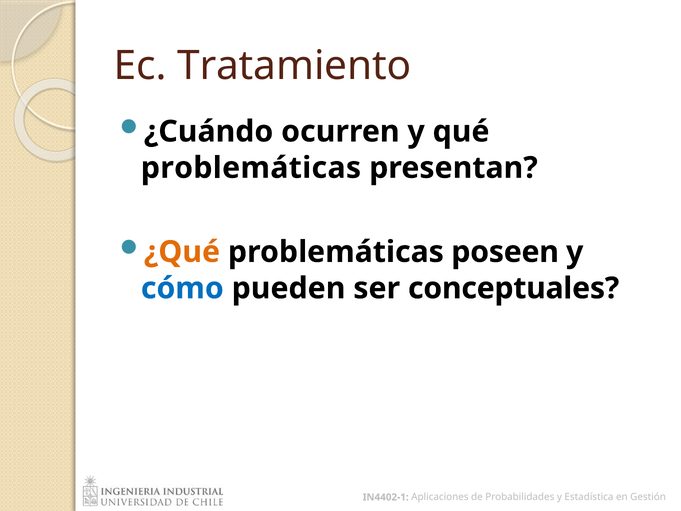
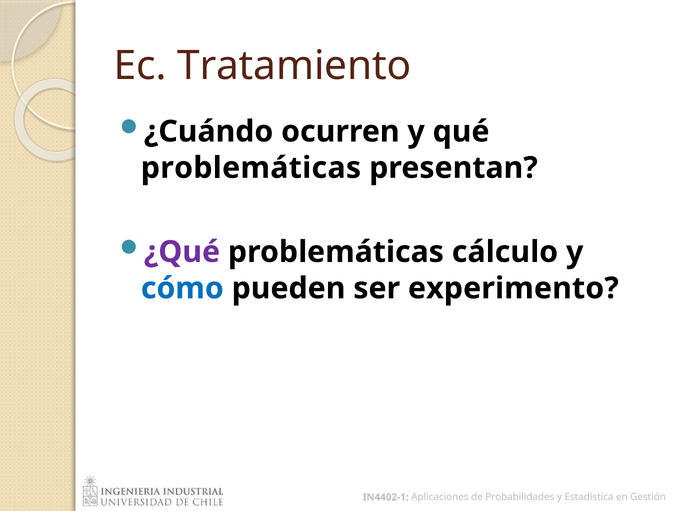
¿Qué colour: orange -> purple (182, 252)
poseen: poseen -> cálculo (505, 252)
conceptuales: conceptuales -> experimento (513, 288)
